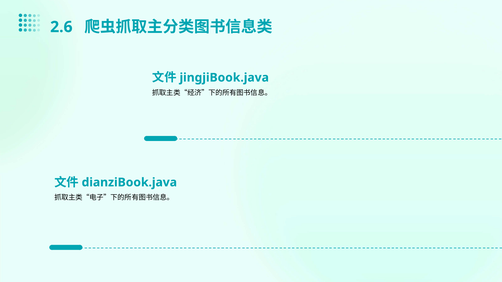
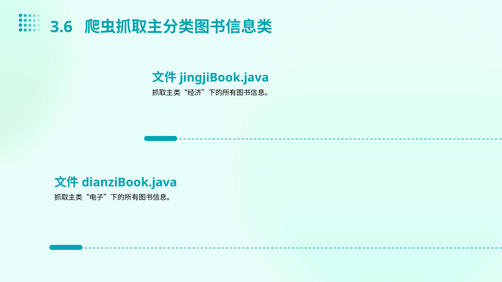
2.6: 2.6 -> 3.6 (61, 27)
